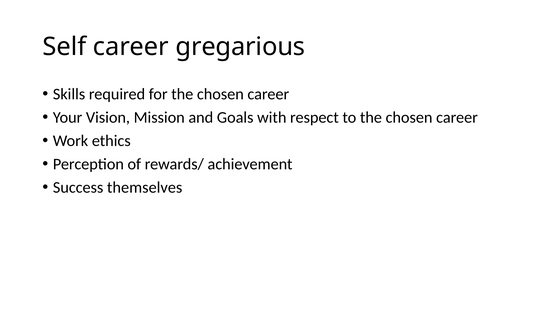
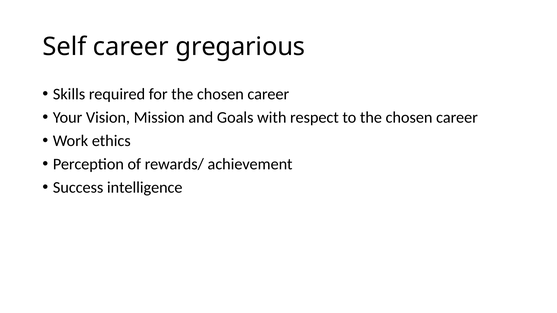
themselves: themselves -> intelligence (145, 188)
